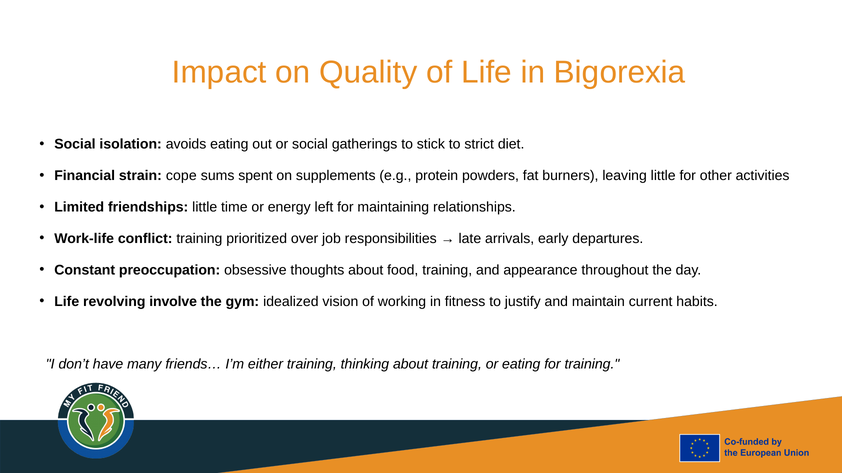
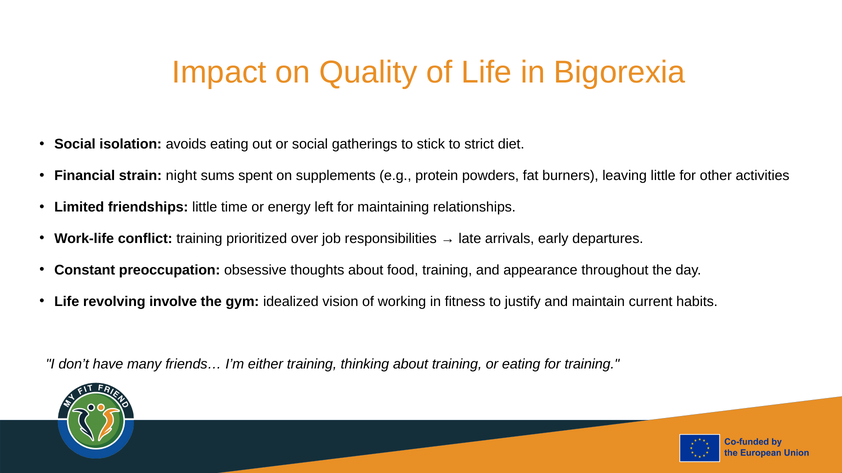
cope: cope -> night (181, 176)
